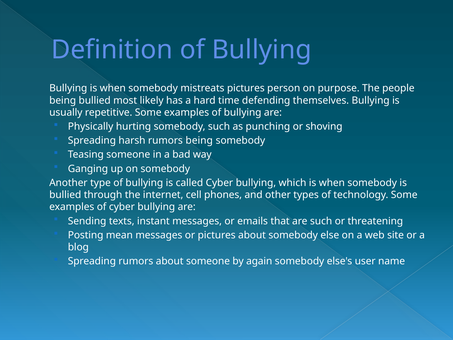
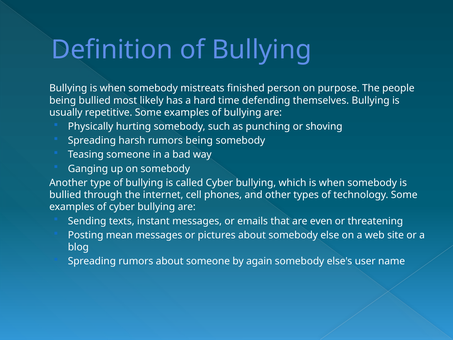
mistreats pictures: pictures -> finished (246, 88)
are such: such -> even (321, 221)
